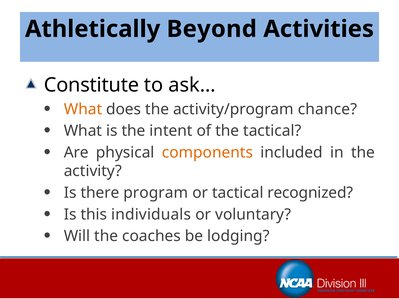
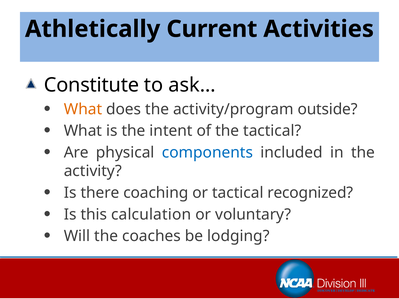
Beyond: Beyond -> Current (212, 29)
chance: chance -> outside (328, 109)
components colour: orange -> blue (207, 153)
program: program -> coaching (156, 193)
individuals: individuals -> calculation (151, 215)
